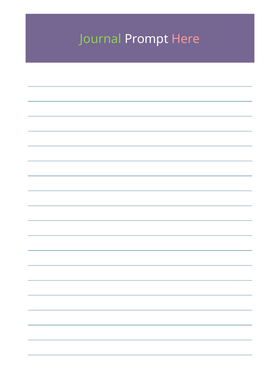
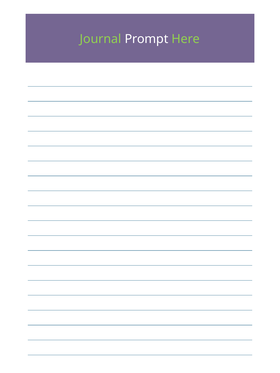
Here colour: pink -> light green (186, 39)
